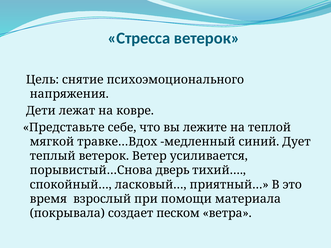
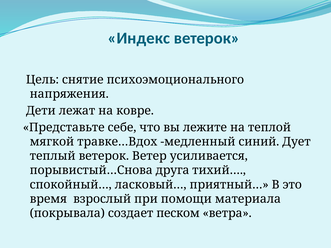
Стресса: Стресса -> Индекс (139, 38)
дверь: дверь -> друга (172, 170)
